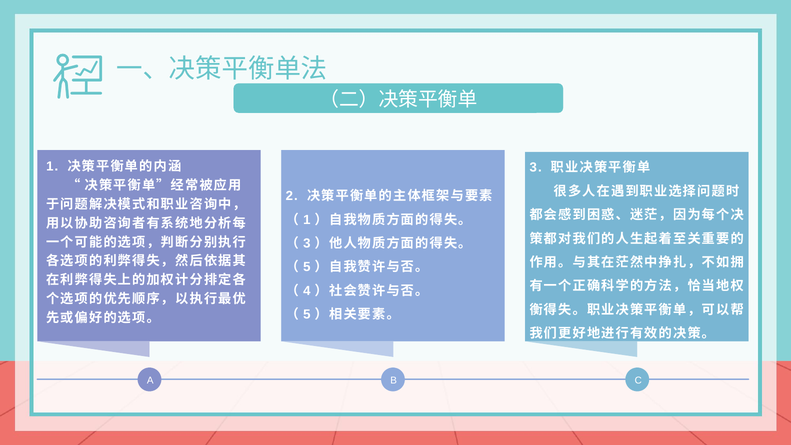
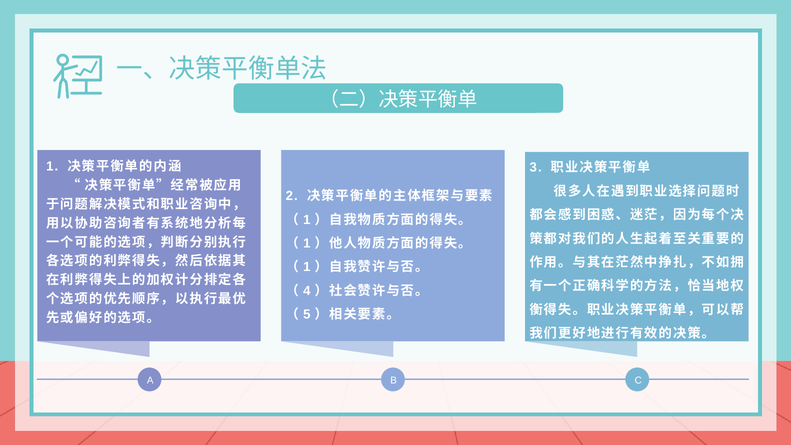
3: 3 -> 1 (307, 243)
5: 5 -> 1 (307, 267)
